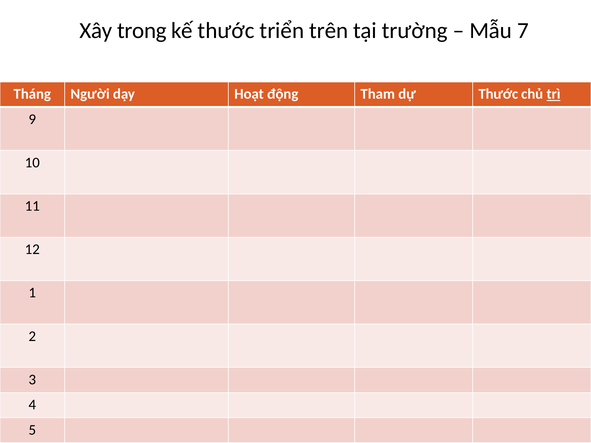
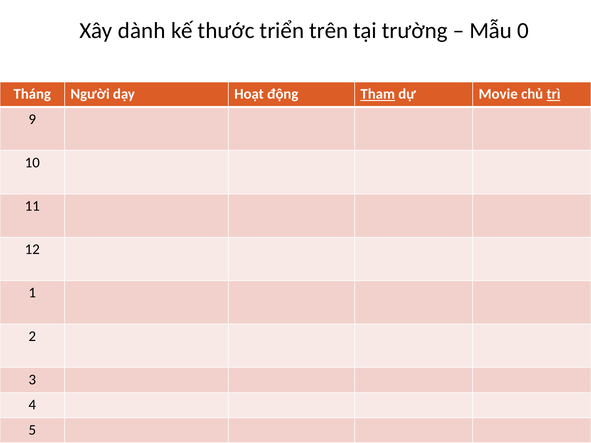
trong: trong -> dành (142, 31)
7: 7 -> 0 (523, 31)
Tham underline: none -> present (378, 94)
dự Thước: Thước -> Movie (498, 94)
